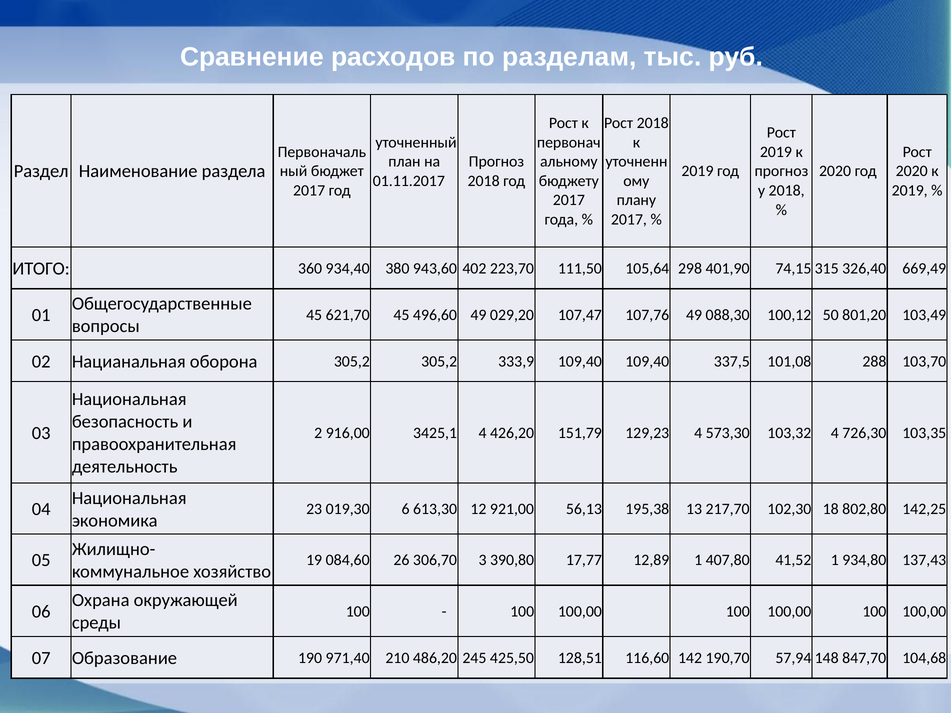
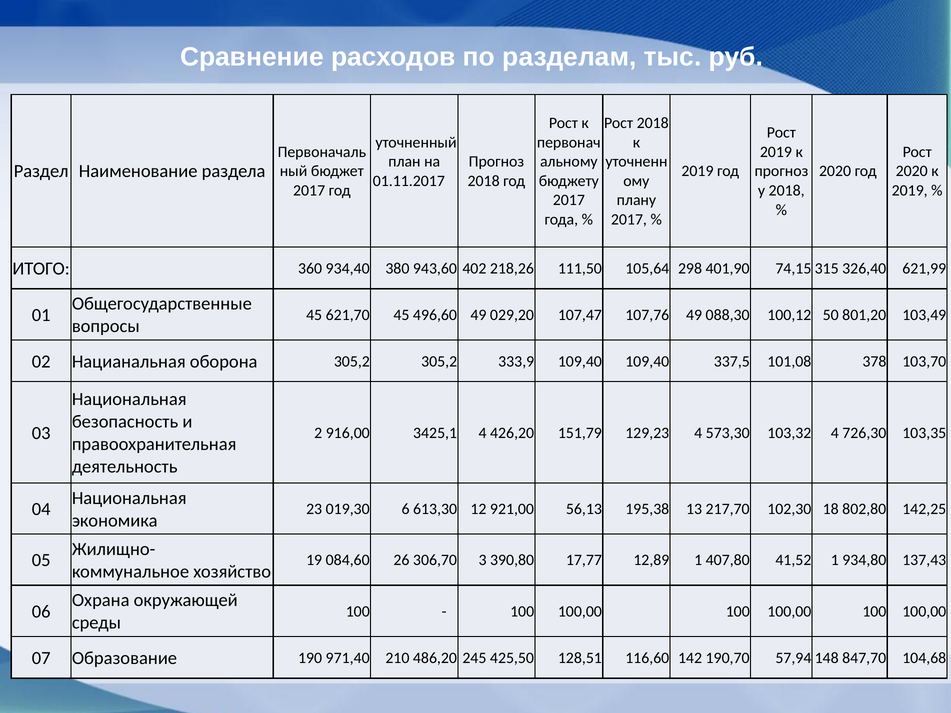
223,70: 223,70 -> 218,26 (512, 269)
669,49: 669,49 -> 621,99 (924, 269)
288: 288 -> 378 (874, 361)
